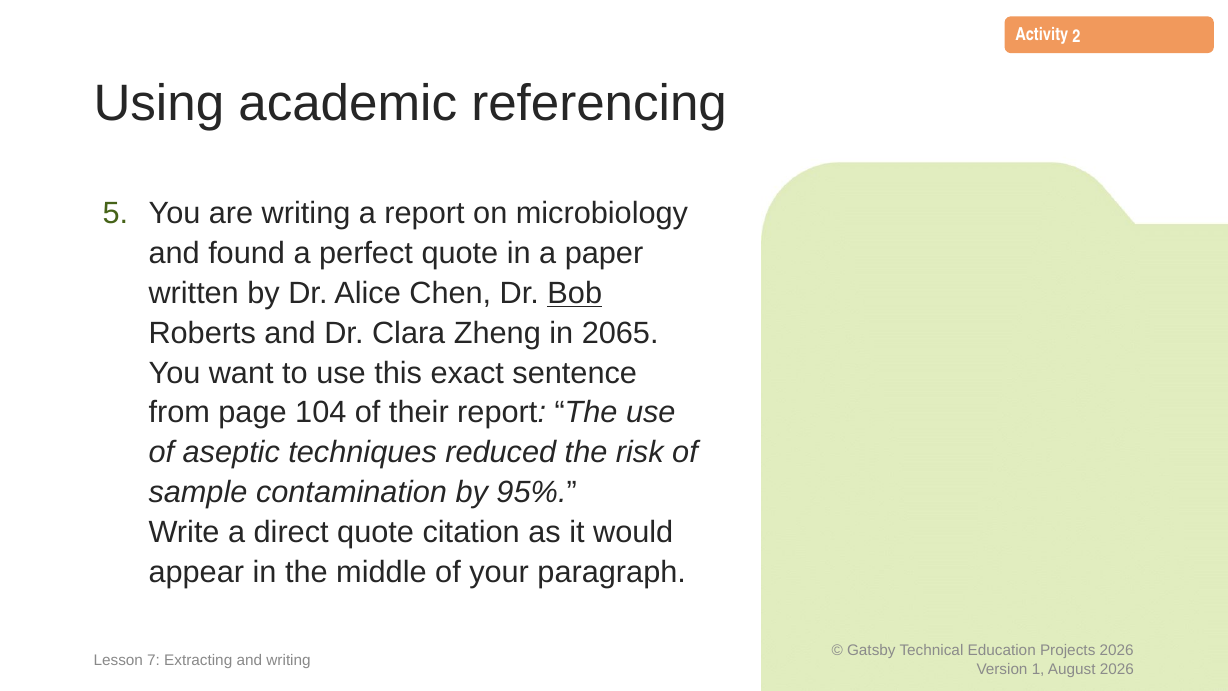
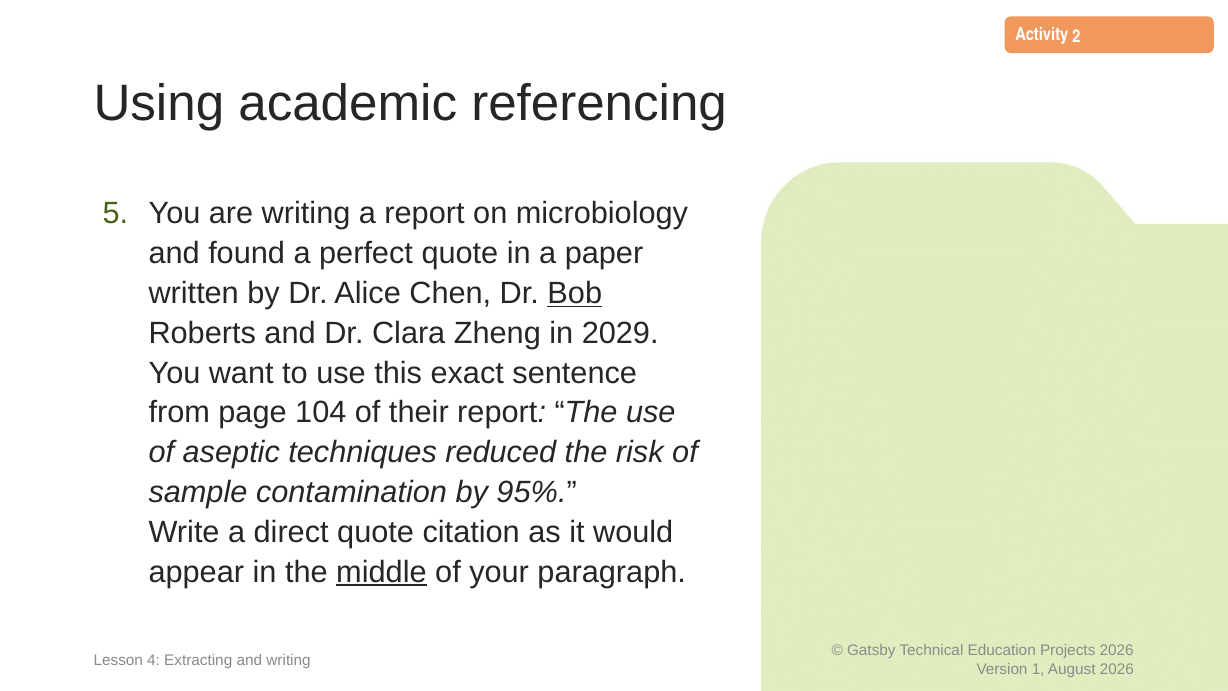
2065: 2065 -> 2029 (620, 333)
middle underline: none -> present (381, 572)
7: 7 -> 4 (154, 660)
